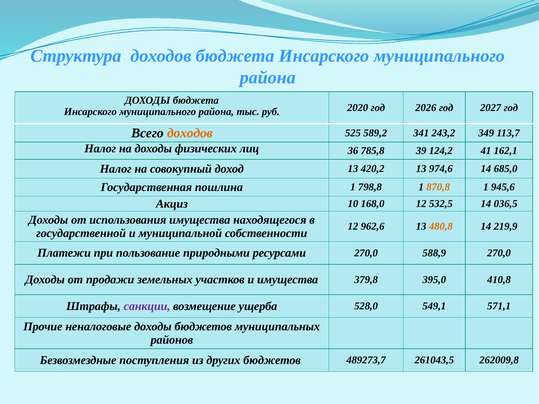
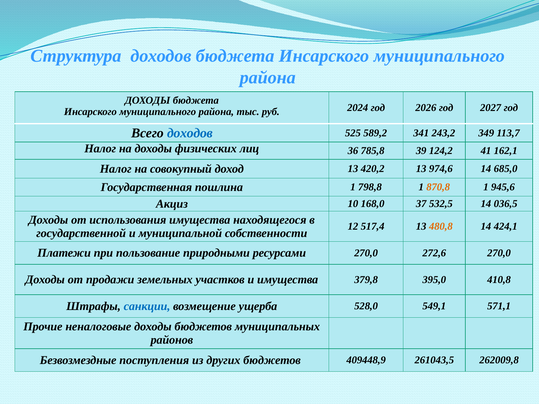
2020: 2020 -> 2024 (358, 108)
доходов colour: orange -> blue (190, 133)
168,0 12: 12 -> 37 (421, 204)
962,6: 962,6 -> 517,4 (373, 227)
219,9: 219,9 -> 424,1 (506, 227)
588,9: 588,9 -> 272,6 (434, 253)
санкции colour: purple -> blue (147, 306)
489273,7: 489273,7 -> 409448,9 (366, 360)
